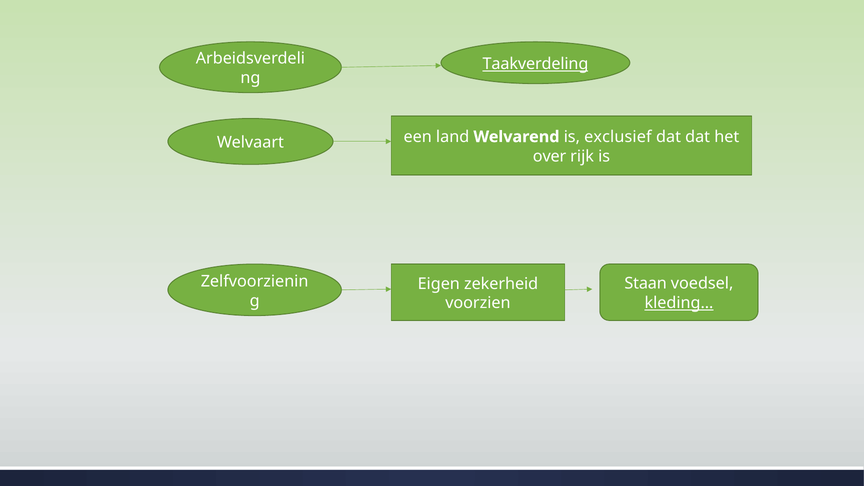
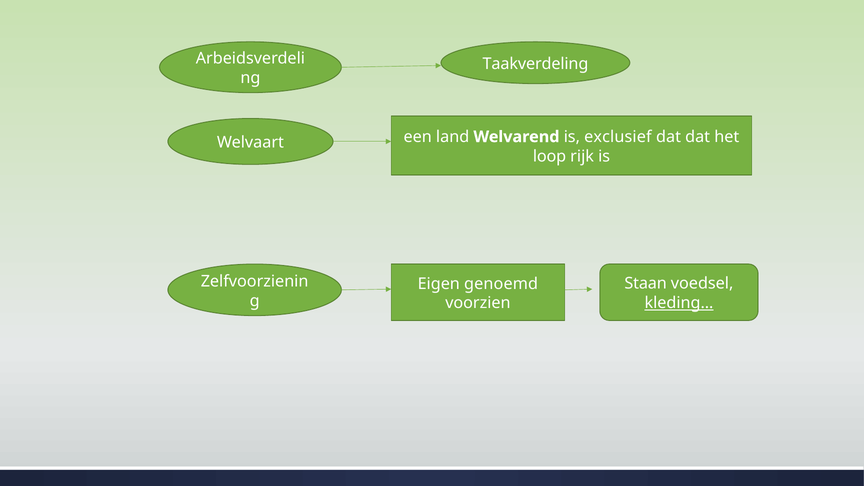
Taakverdeling underline: present -> none (535, 64)
over: over -> loop (550, 156)
zekerheid: zekerheid -> genoemd (501, 284)
